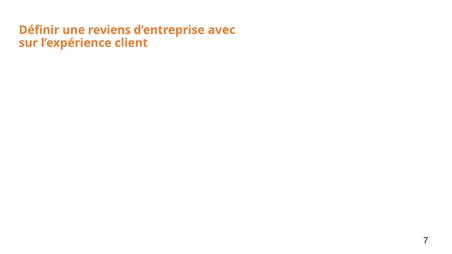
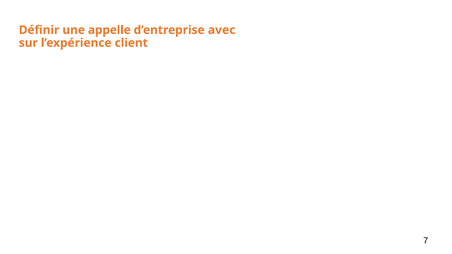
reviens: reviens -> appelle (109, 30)
